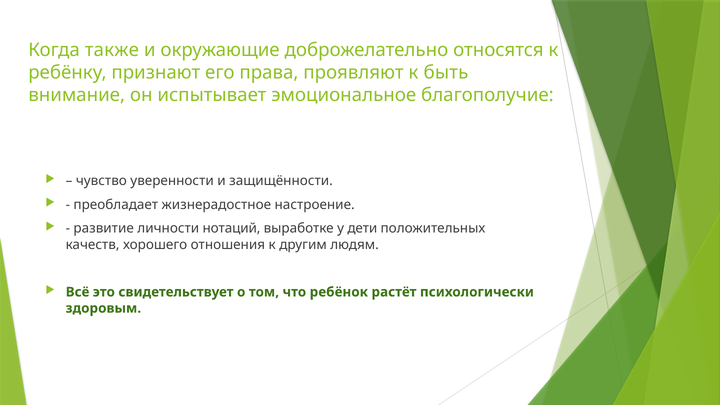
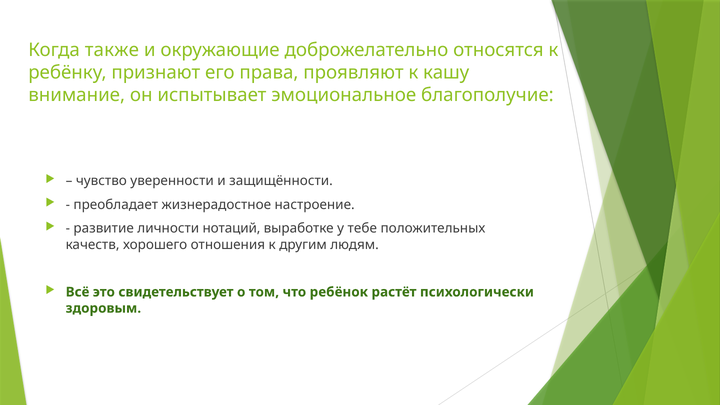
быть: быть -> кашу (446, 73)
дети: дети -> тебе (362, 228)
